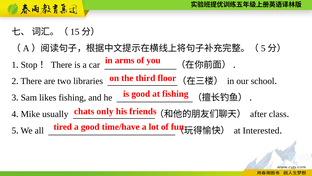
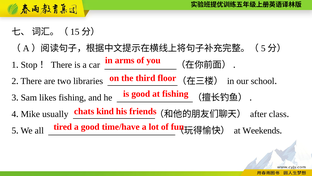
only: only -> kind (105, 111)
Interested: Interested -> Weekends (261, 130)
